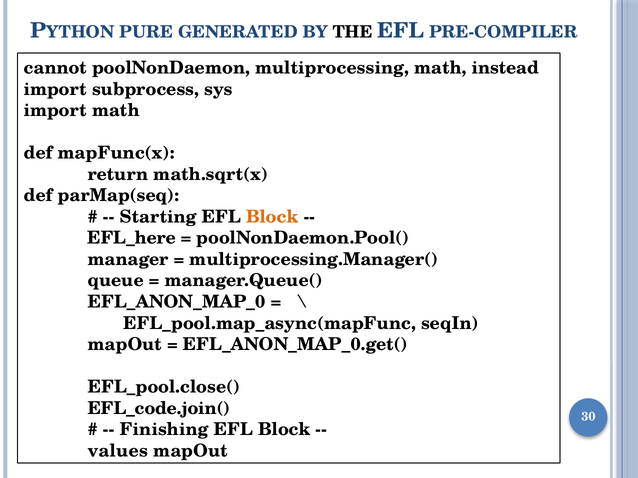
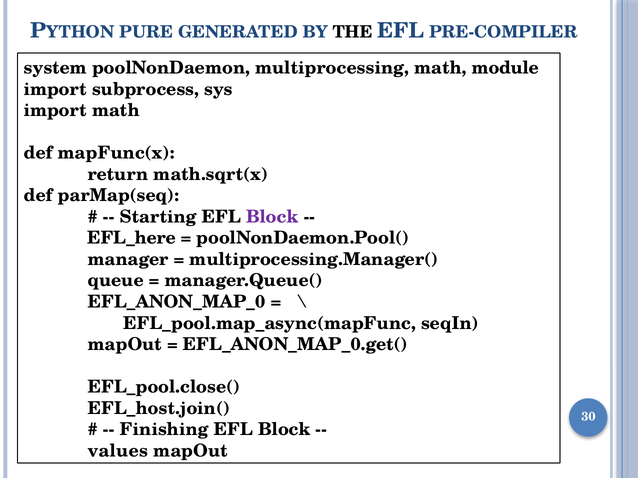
cannot: cannot -> system (55, 68)
instead: instead -> module (505, 68)
Block colour: orange -> purple (272, 217)
EFL_code.join(: EFL_code.join( -> EFL_host.join( (159, 409)
